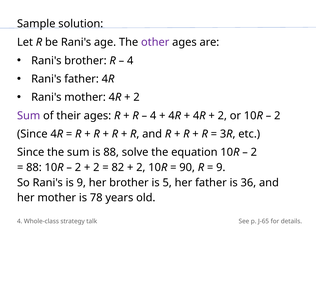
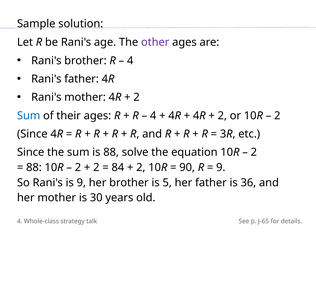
Sum colour: purple -> blue (29, 115)
82: 82 -> 84 (118, 167)
78: 78 -> 30 (96, 197)
